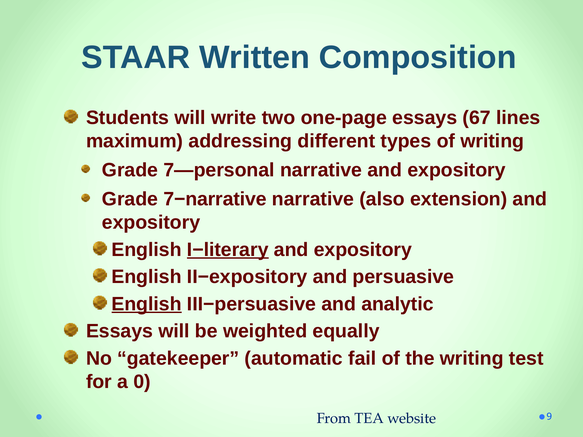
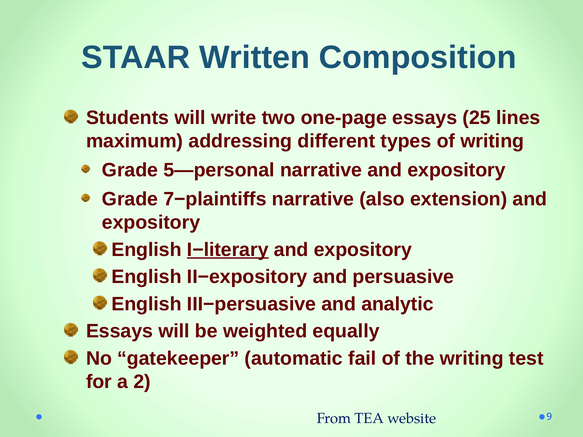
67: 67 -> 25 (477, 118)
7—personal: 7—personal -> 5—personal (219, 170)
7−narrative: 7−narrative -> 7−plaintiffs (215, 199)
English underline: present -> none (147, 304)
0: 0 -> 2 (142, 382)
